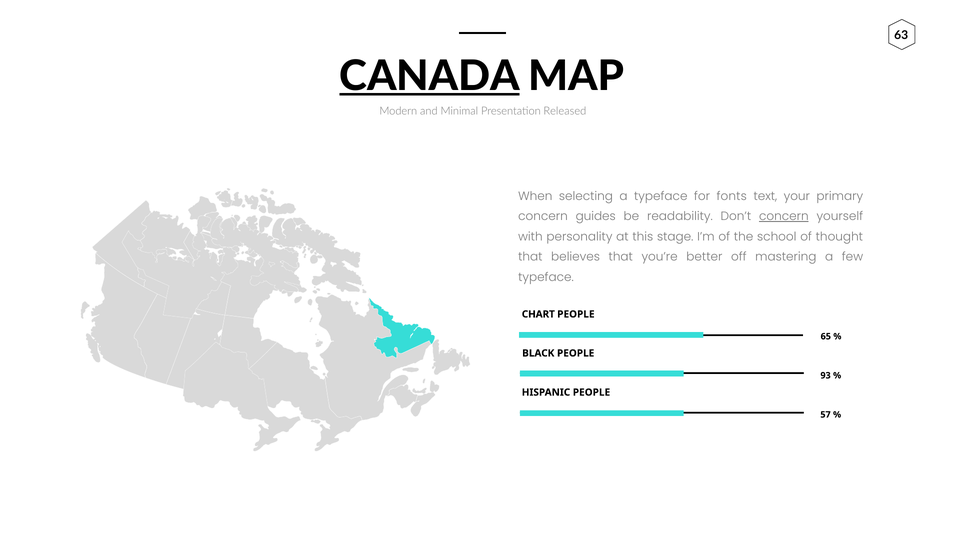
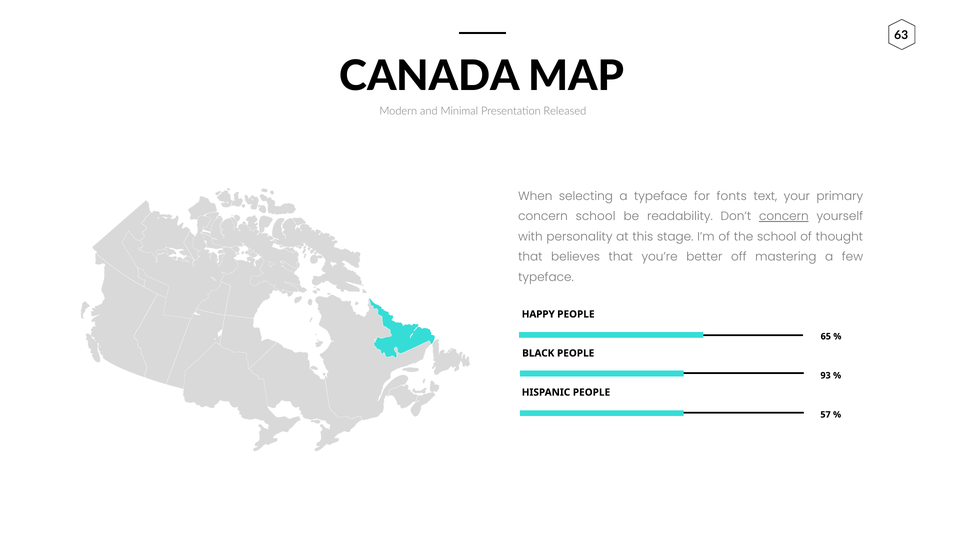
CANADA underline: present -> none (430, 76)
concern guides: guides -> school (596, 217)
CHART: CHART -> HAPPY (538, 314)
